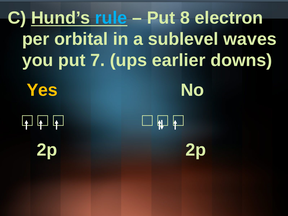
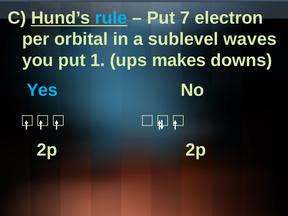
8: 8 -> 7 (185, 18)
7: 7 -> 1 (98, 60)
earlier: earlier -> makes (179, 60)
Yes colour: yellow -> light blue (42, 90)
